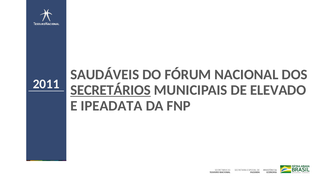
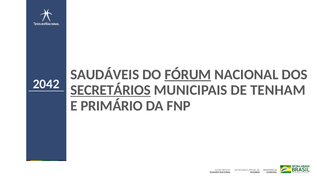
FÓRUM underline: none -> present (188, 75)
2011: 2011 -> 2042 (46, 84)
ELEVADO: ELEVADO -> TENHAM (278, 90)
IPEADATA: IPEADATA -> PRIMÁRIO (112, 106)
